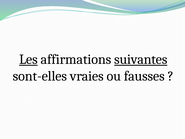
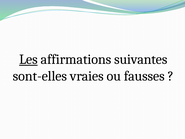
suivantes underline: present -> none (141, 59)
